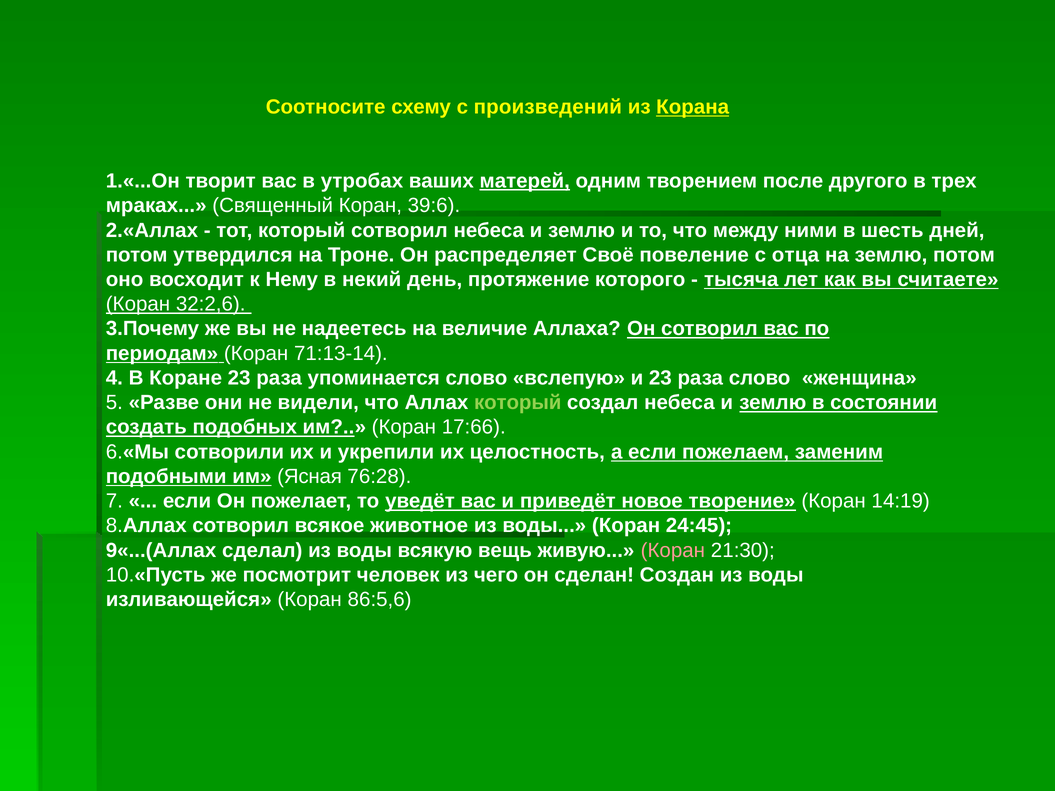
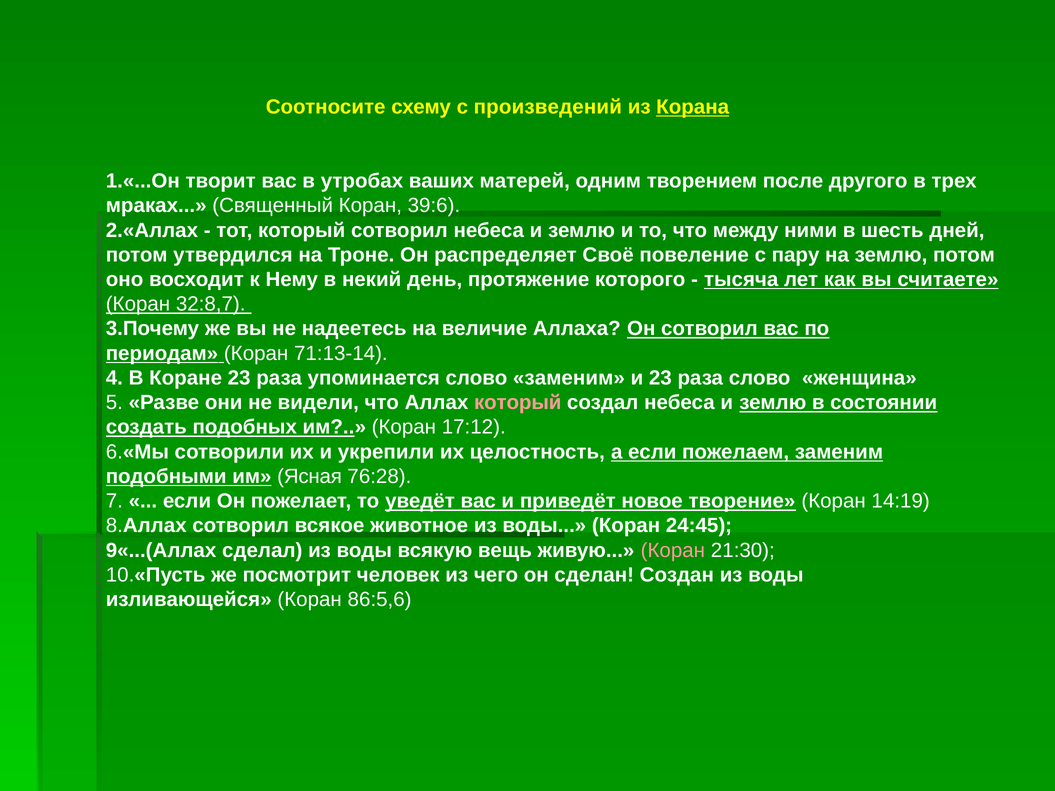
матерей underline: present -> none (525, 181)
отца: отца -> пару (796, 255)
32:2,6: 32:2,6 -> 32:8,7 (211, 304)
слово вслепую: вслепую -> заменим (569, 378)
который colour: light green -> pink (518, 403)
17:66: 17:66 -> 17:12 (474, 427)
